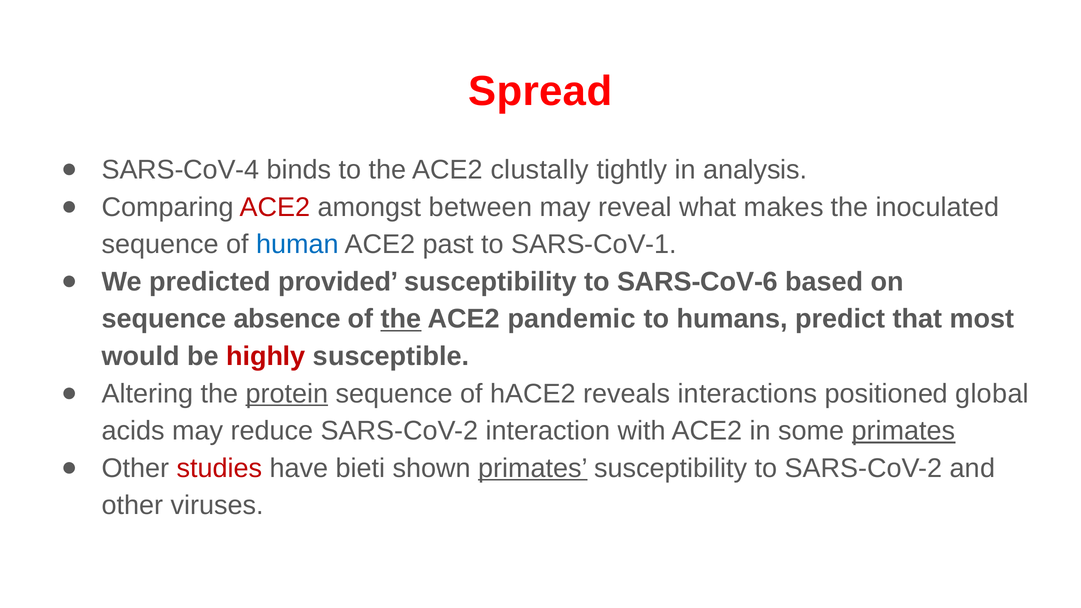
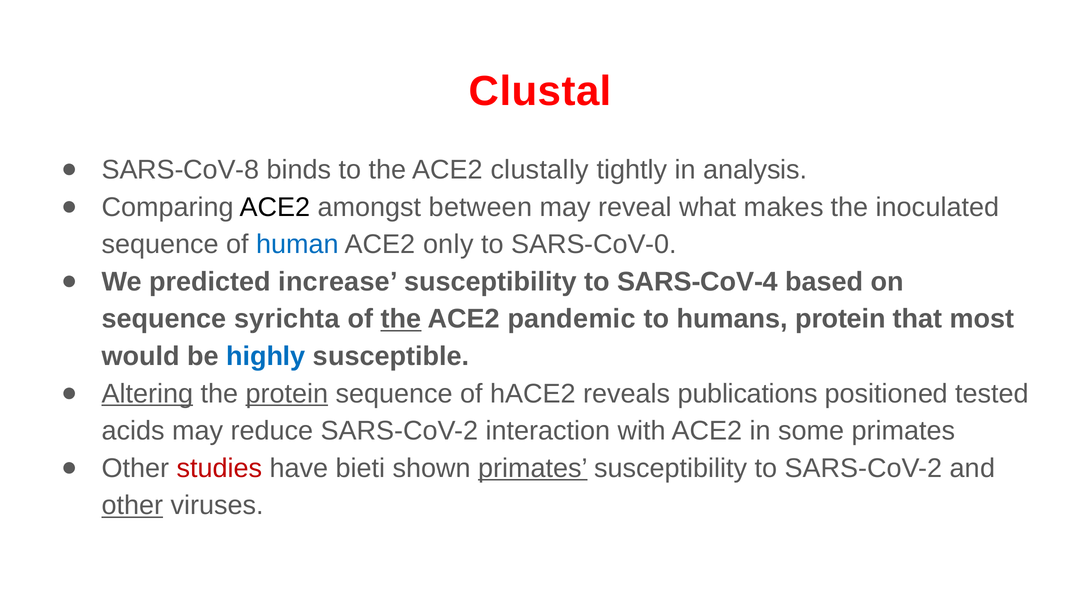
Spread: Spread -> Clustal (540, 92)
SARS-CoV-4: SARS-CoV-4 -> SARS-CoV-8 (181, 170)
ACE2 colour: red -> black (275, 207)
past: past -> only (448, 245)
SARS-CoV-1: SARS-CoV-1 -> SARS-CoV-0 (594, 245)
provided: provided -> increase (338, 282)
SARS-CoV-6: SARS-CoV-6 -> SARS-CoV-4 (698, 282)
absence: absence -> syrichta (287, 319)
humans predict: predict -> protein (840, 319)
highly colour: red -> blue (266, 356)
Altering underline: none -> present (147, 394)
interactions: interactions -> publications (748, 394)
global: global -> tested (992, 394)
primates underline: present -> none (904, 431)
other underline: none -> present (132, 506)
